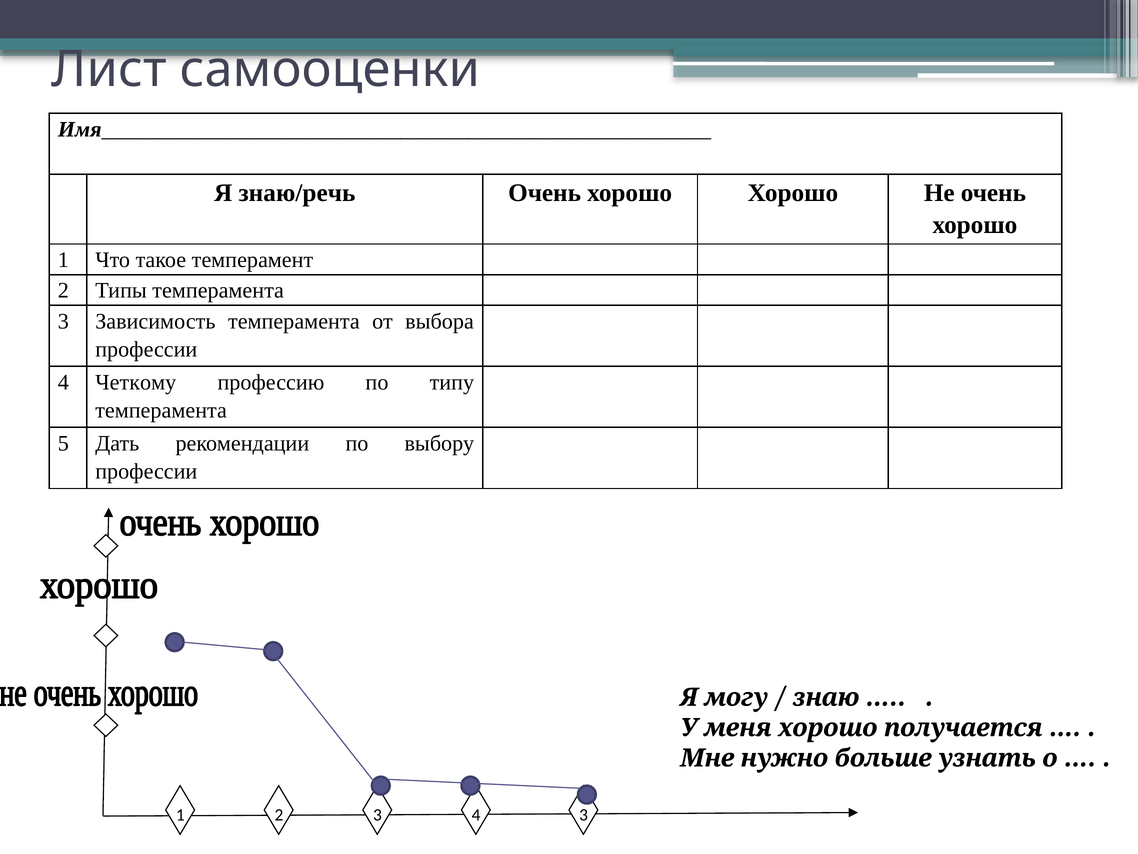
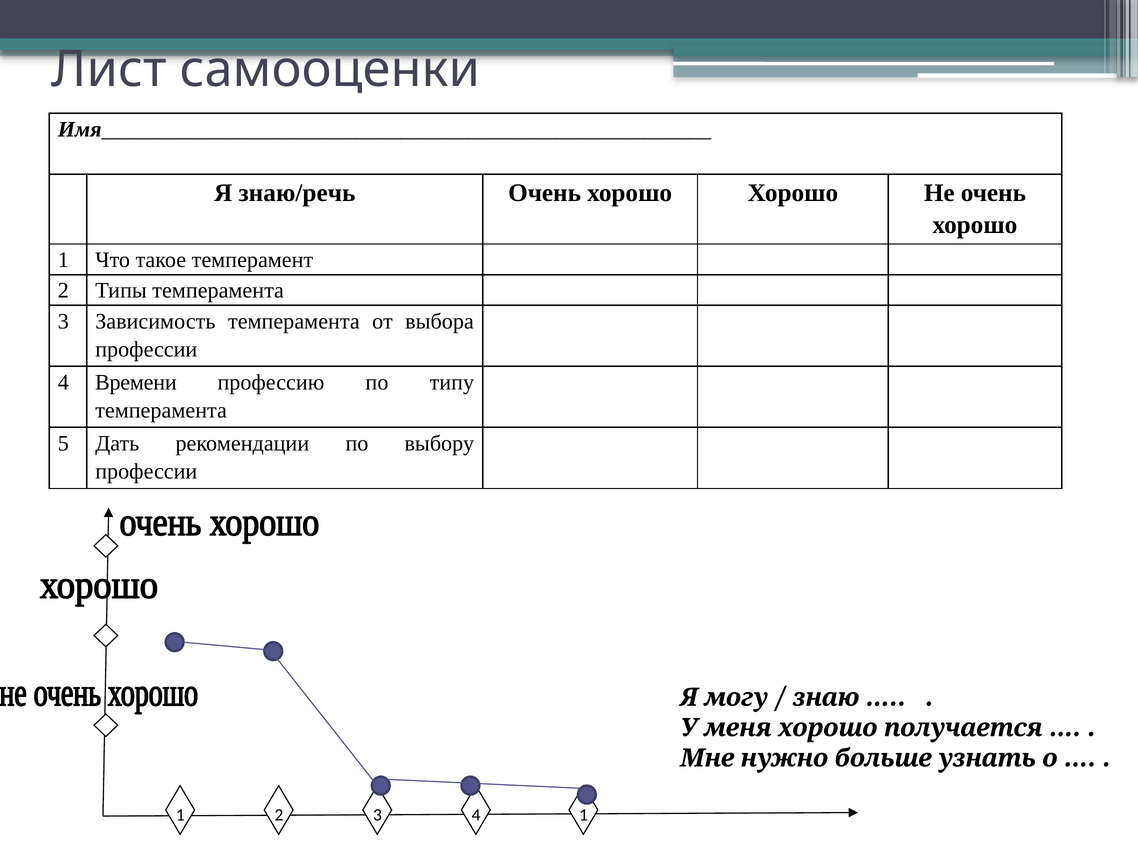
Четкому: Четкому -> Времени (136, 382)
4 3: 3 -> 1 (584, 815)
